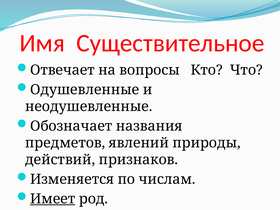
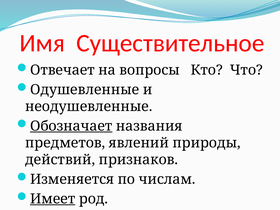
Обозначает underline: none -> present (71, 126)
